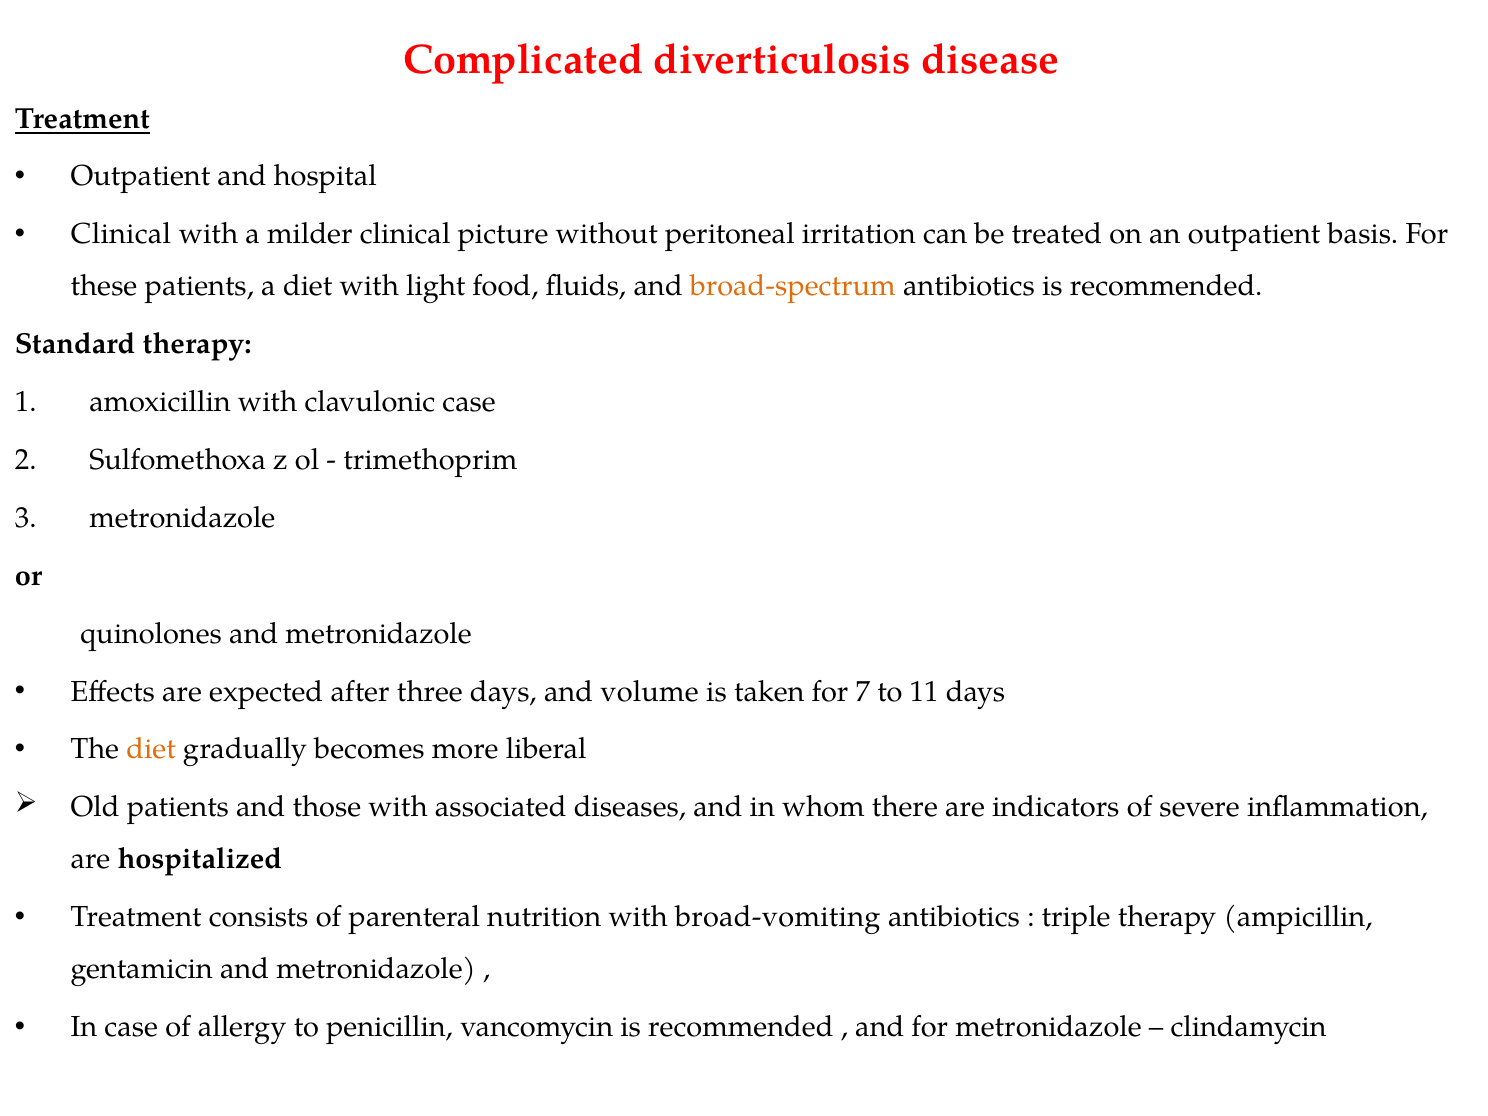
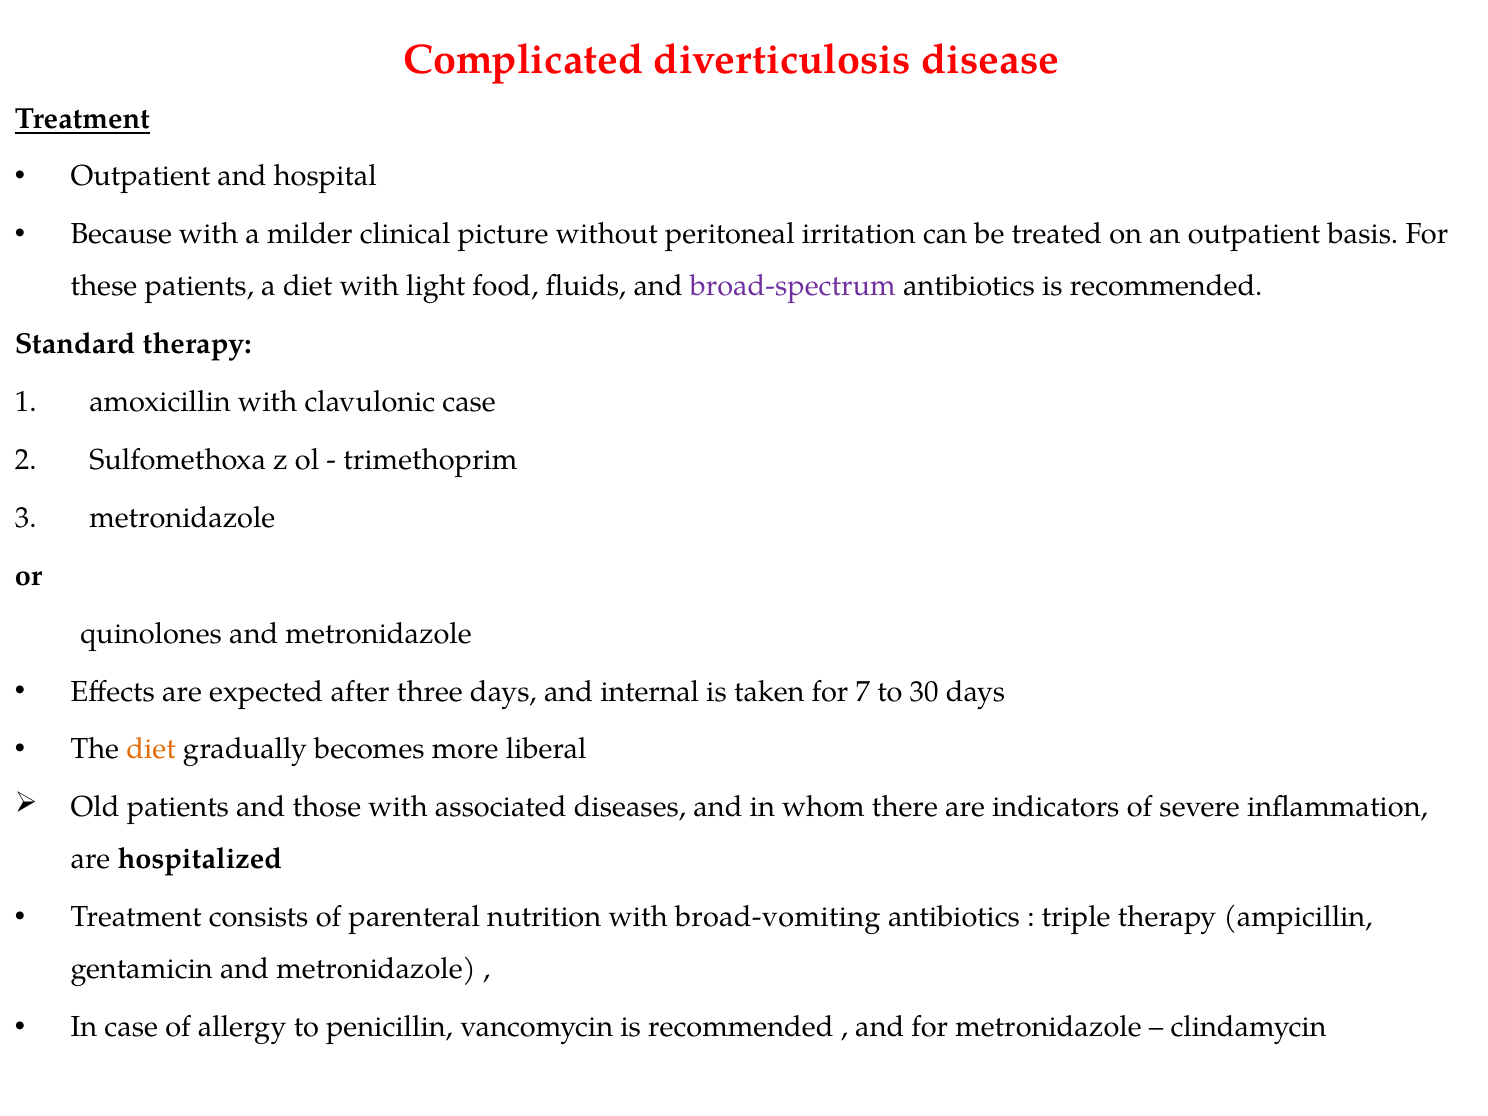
Clinical: Clinical -> Because (121, 234)
broad-spectrum colour: orange -> purple (793, 286)
volume: volume -> internal (650, 692)
11: 11 -> 30 (924, 692)
